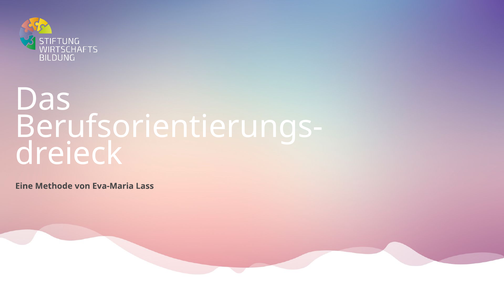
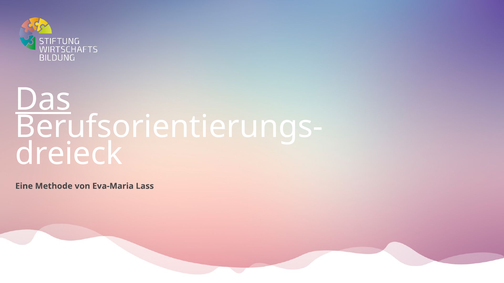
Das underline: none -> present (43, 100)
